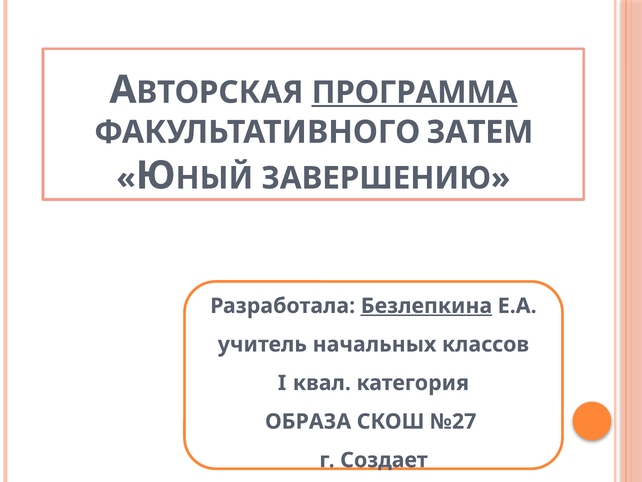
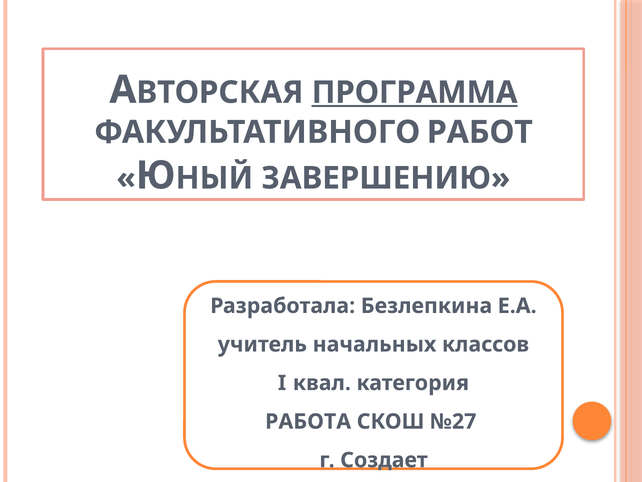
ЗАТЕМ: ЗАТЕМ -> РАБОТ (480, 132)
Безлепкина underline: present -> none (426, 306)
ОБРАЗА: ОБРАЗА -> РАБОТА (308, 421)
